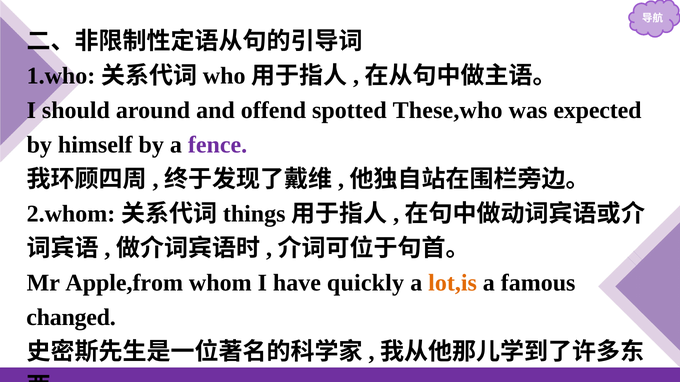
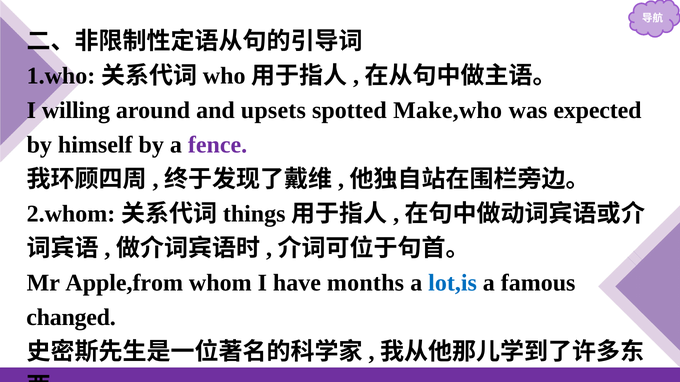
should: should -> willing (76, 111)
offend: offend -> upsets (273, 111)
These,who: These,who -> Make,who (448, 111)
quickly: quickly -> months (366, 283)
lot,is colour: orange -> blue (453, 283)
